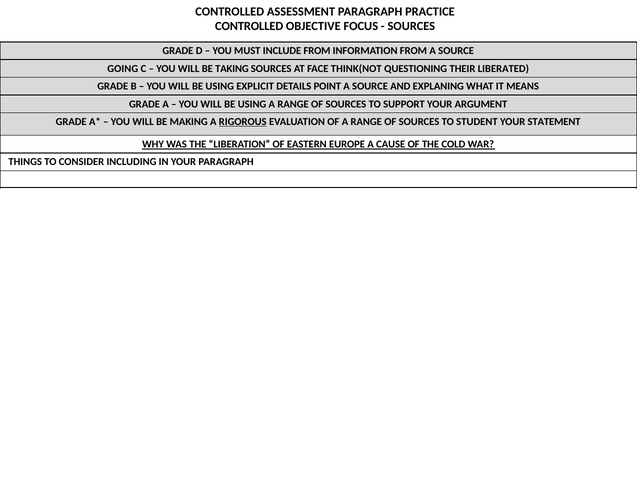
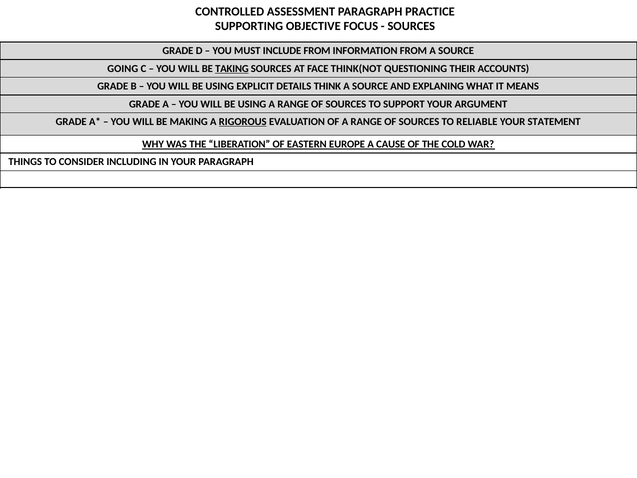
CONTROLLED: CONTROLLED -> SUPPORTING (249, 26)
TAKING underline: none -> present (232, 69)
LIBERATED: LIBERATED -> ACCOUNTS (503, 69)
DETAILS POINT: POINT -> THINK (327, 86)
TO STUDENT: STUDENT -> RELIABLE (477, 122)
